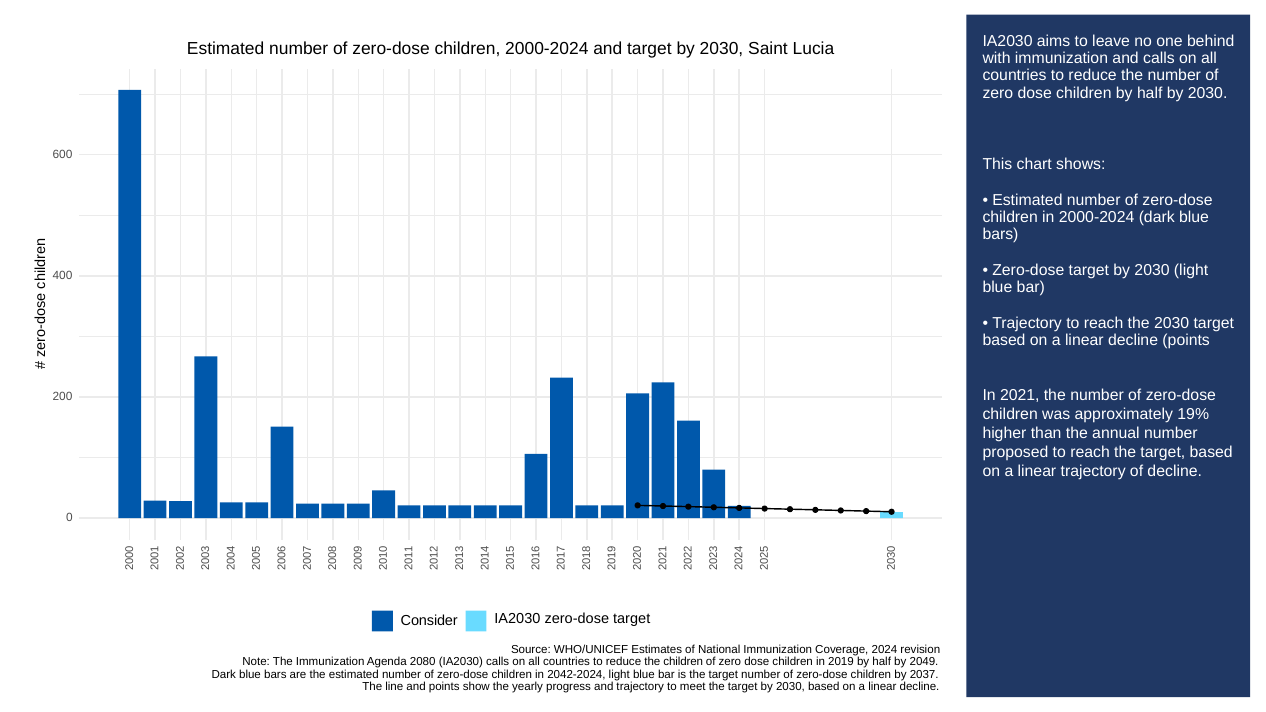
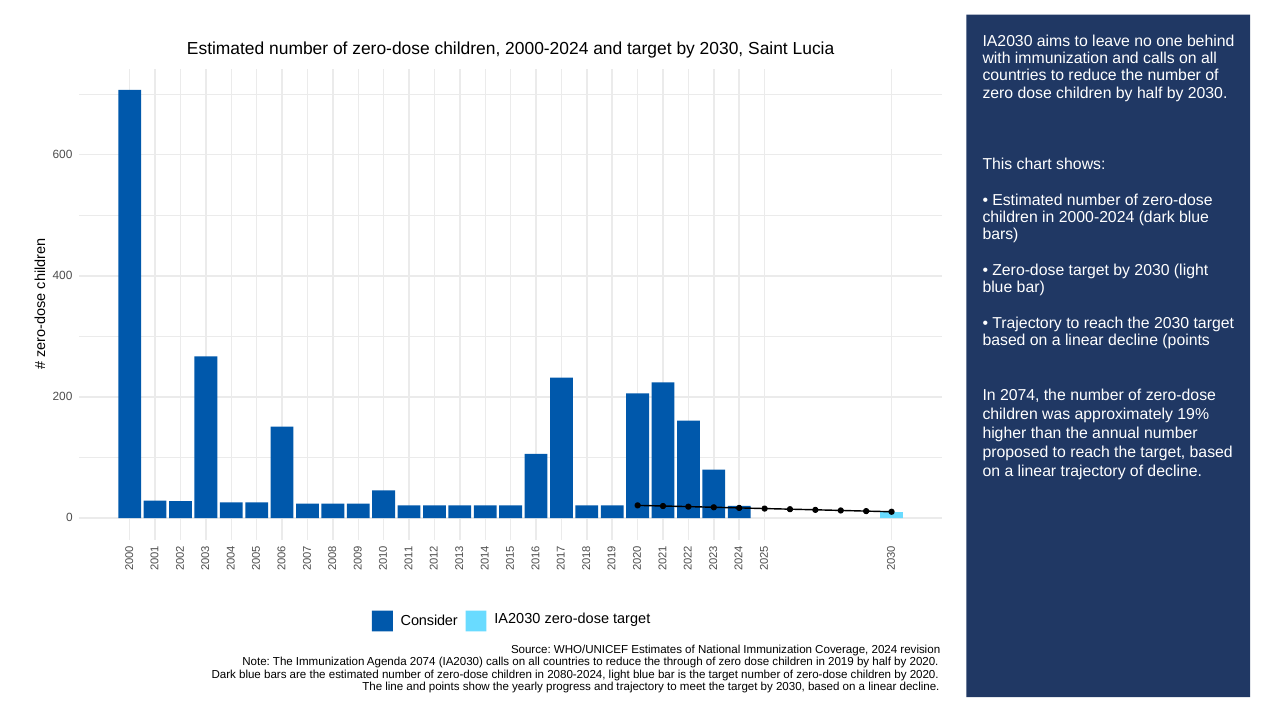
In 2021: 2021 -> 2074 (1020, 395)
Agenda 2080: 2080 -> 2074 (423, 662)
the children: children -> through (683, 662)
half by 2049: 2049 -> 2020 (924, 662)
2042-2024: 2042-2024 -> 2080-2024 (576, 675)
children by 2037: 2037 -> 2020 (924, 675)
